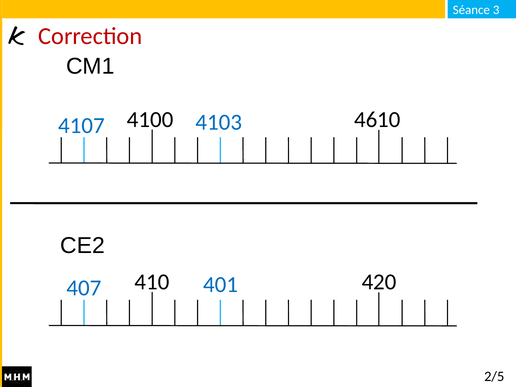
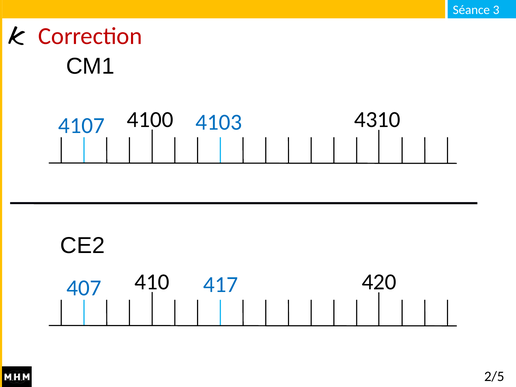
4610: 4610 -> 4310 (377, 119)
401: 401 -> 417 (221, 285)
